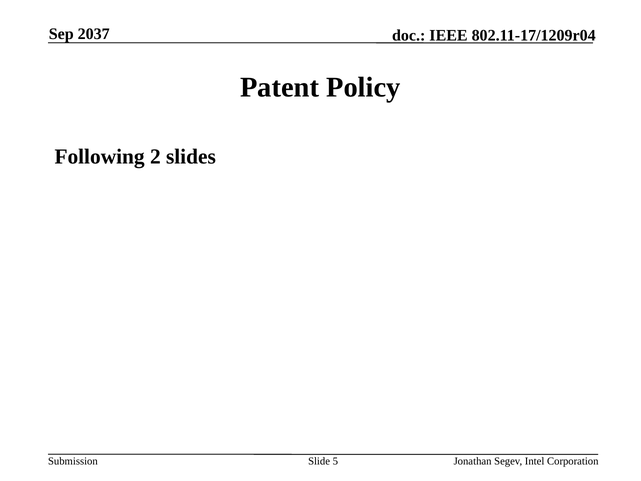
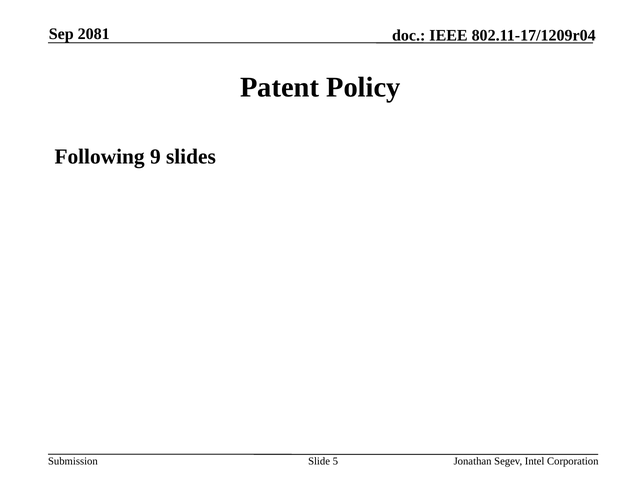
2037: 2037 -> 2081 (94, 34)
2: 2 -> 9 (155, 156)
